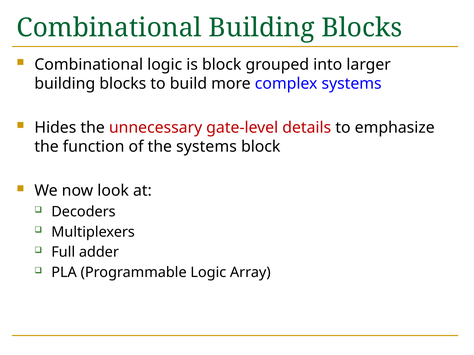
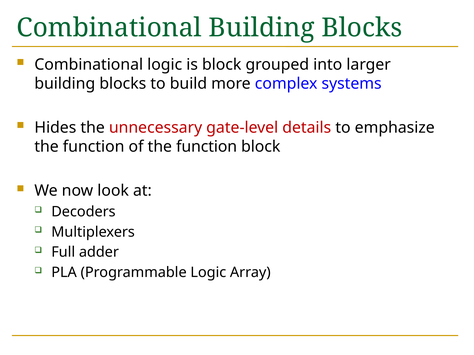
of the systems: systems -> function (207, 147)
